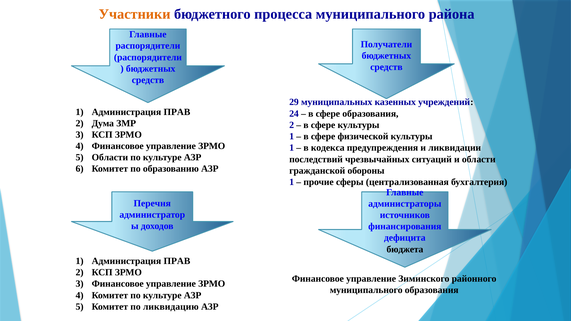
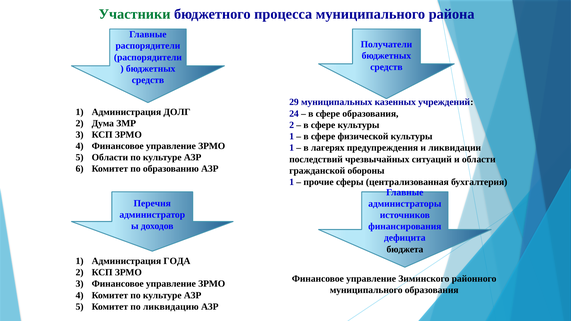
Участники colour: orange -> green (135, 14)
ПРАВ: ПРАВ -> ДОЛГ (177, 112)
кодекса: кодекса -> лагерях (328, 148)
ПРАВ: ПРАВ -> ГОДА (177, 261)
